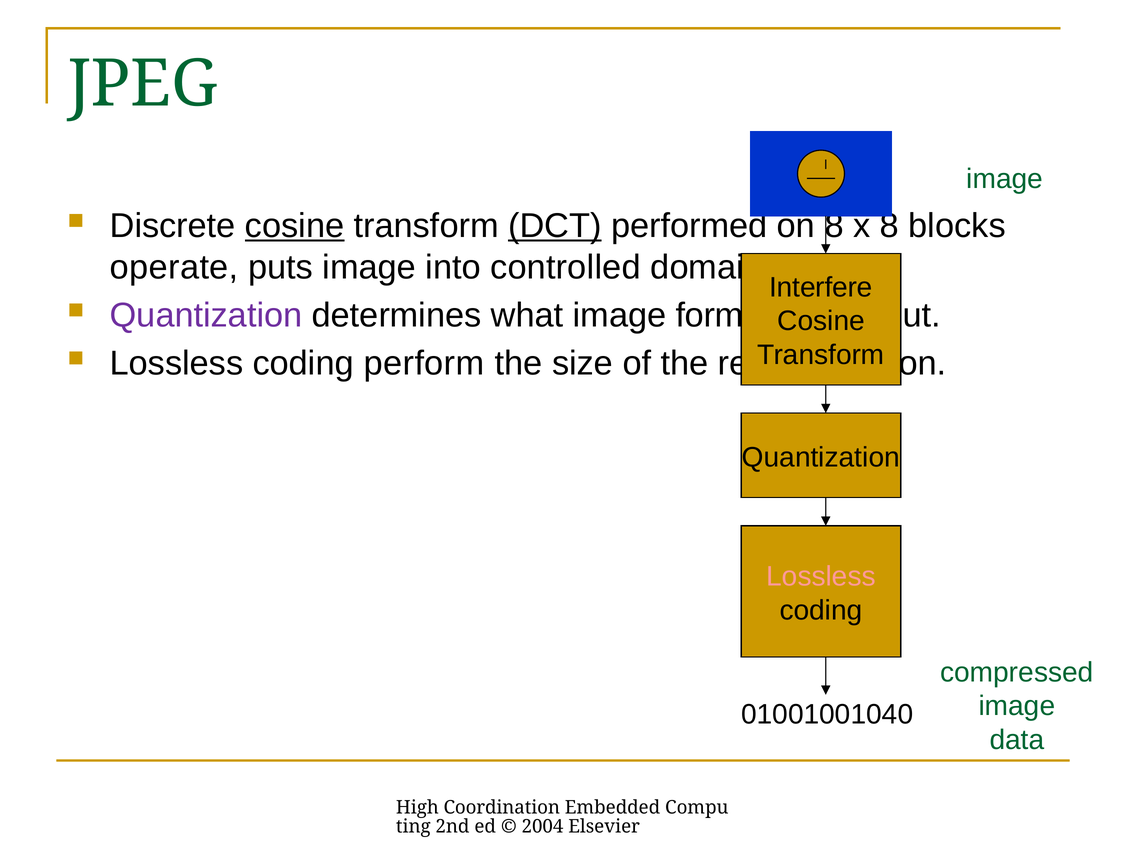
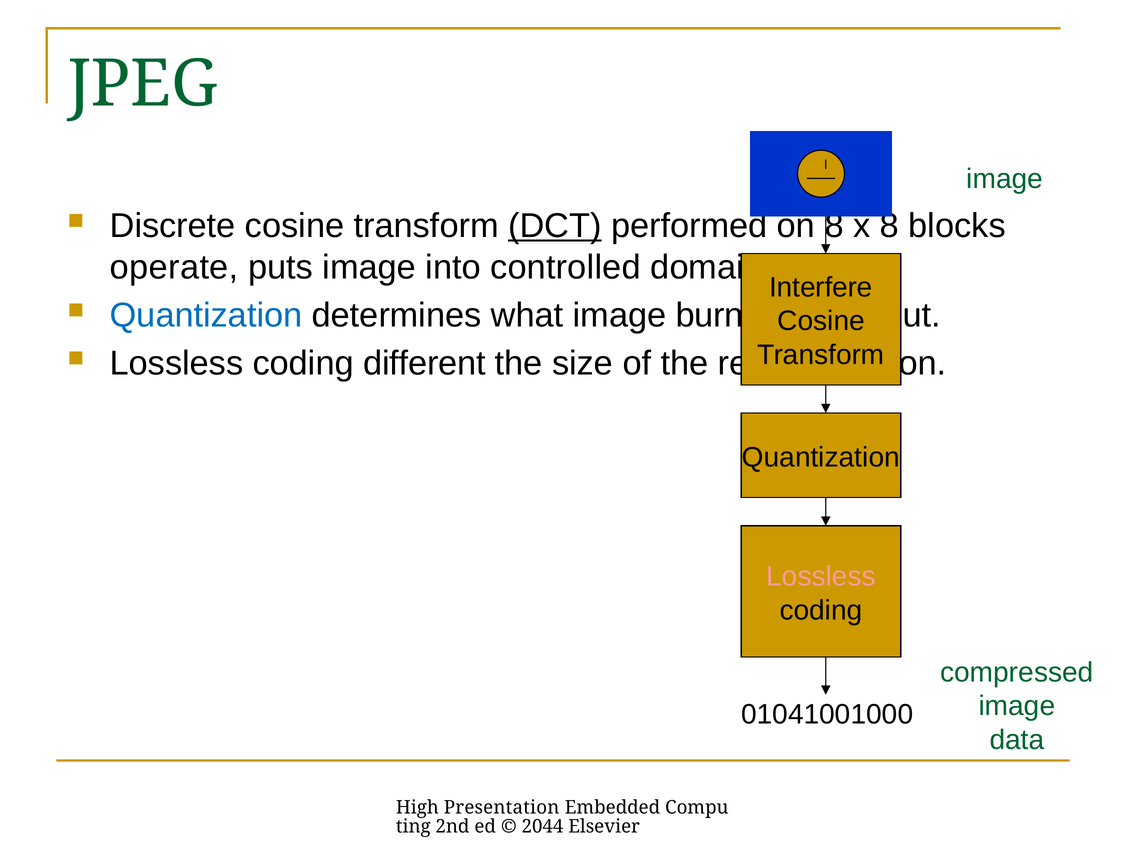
cosine underline: present -> none (295, 226)
Quantization colour: purple -> blue (206, 315)
form: form -> burn (709, 315)
perform: perform -> different (424, 363)
01001001040: 01001001040 -> 01041001000 (827, 714)
Coordination: Coordination -> Presentation (502, 807)
2004: 2004 -> 2044 (542, 826)
